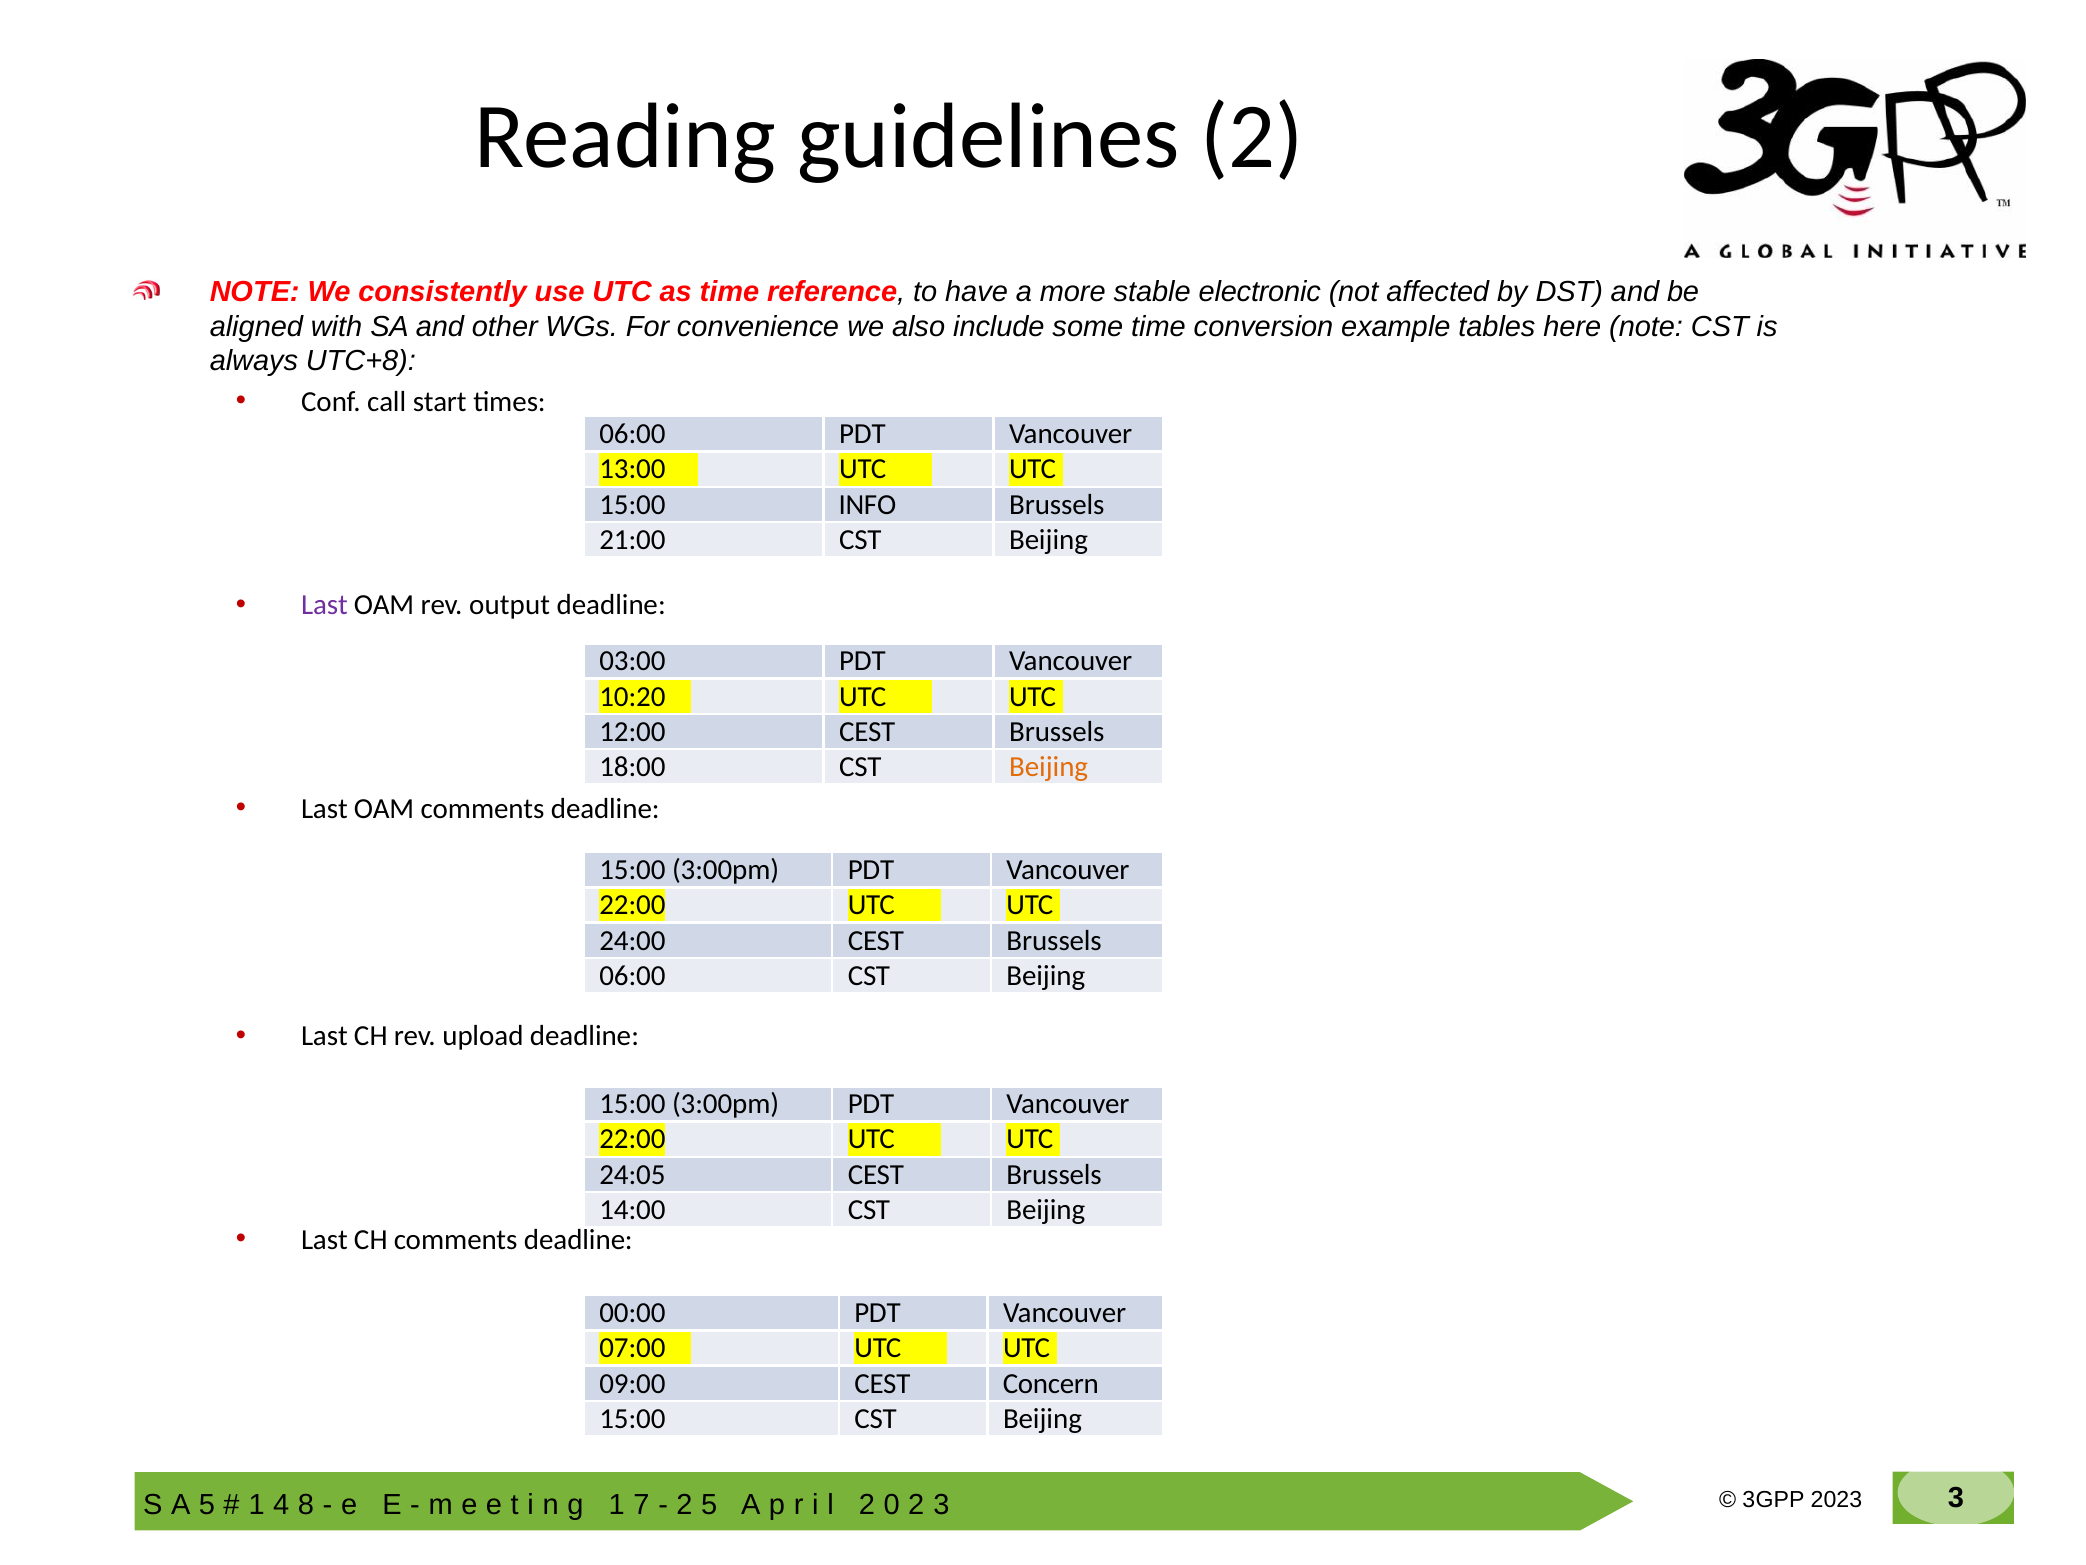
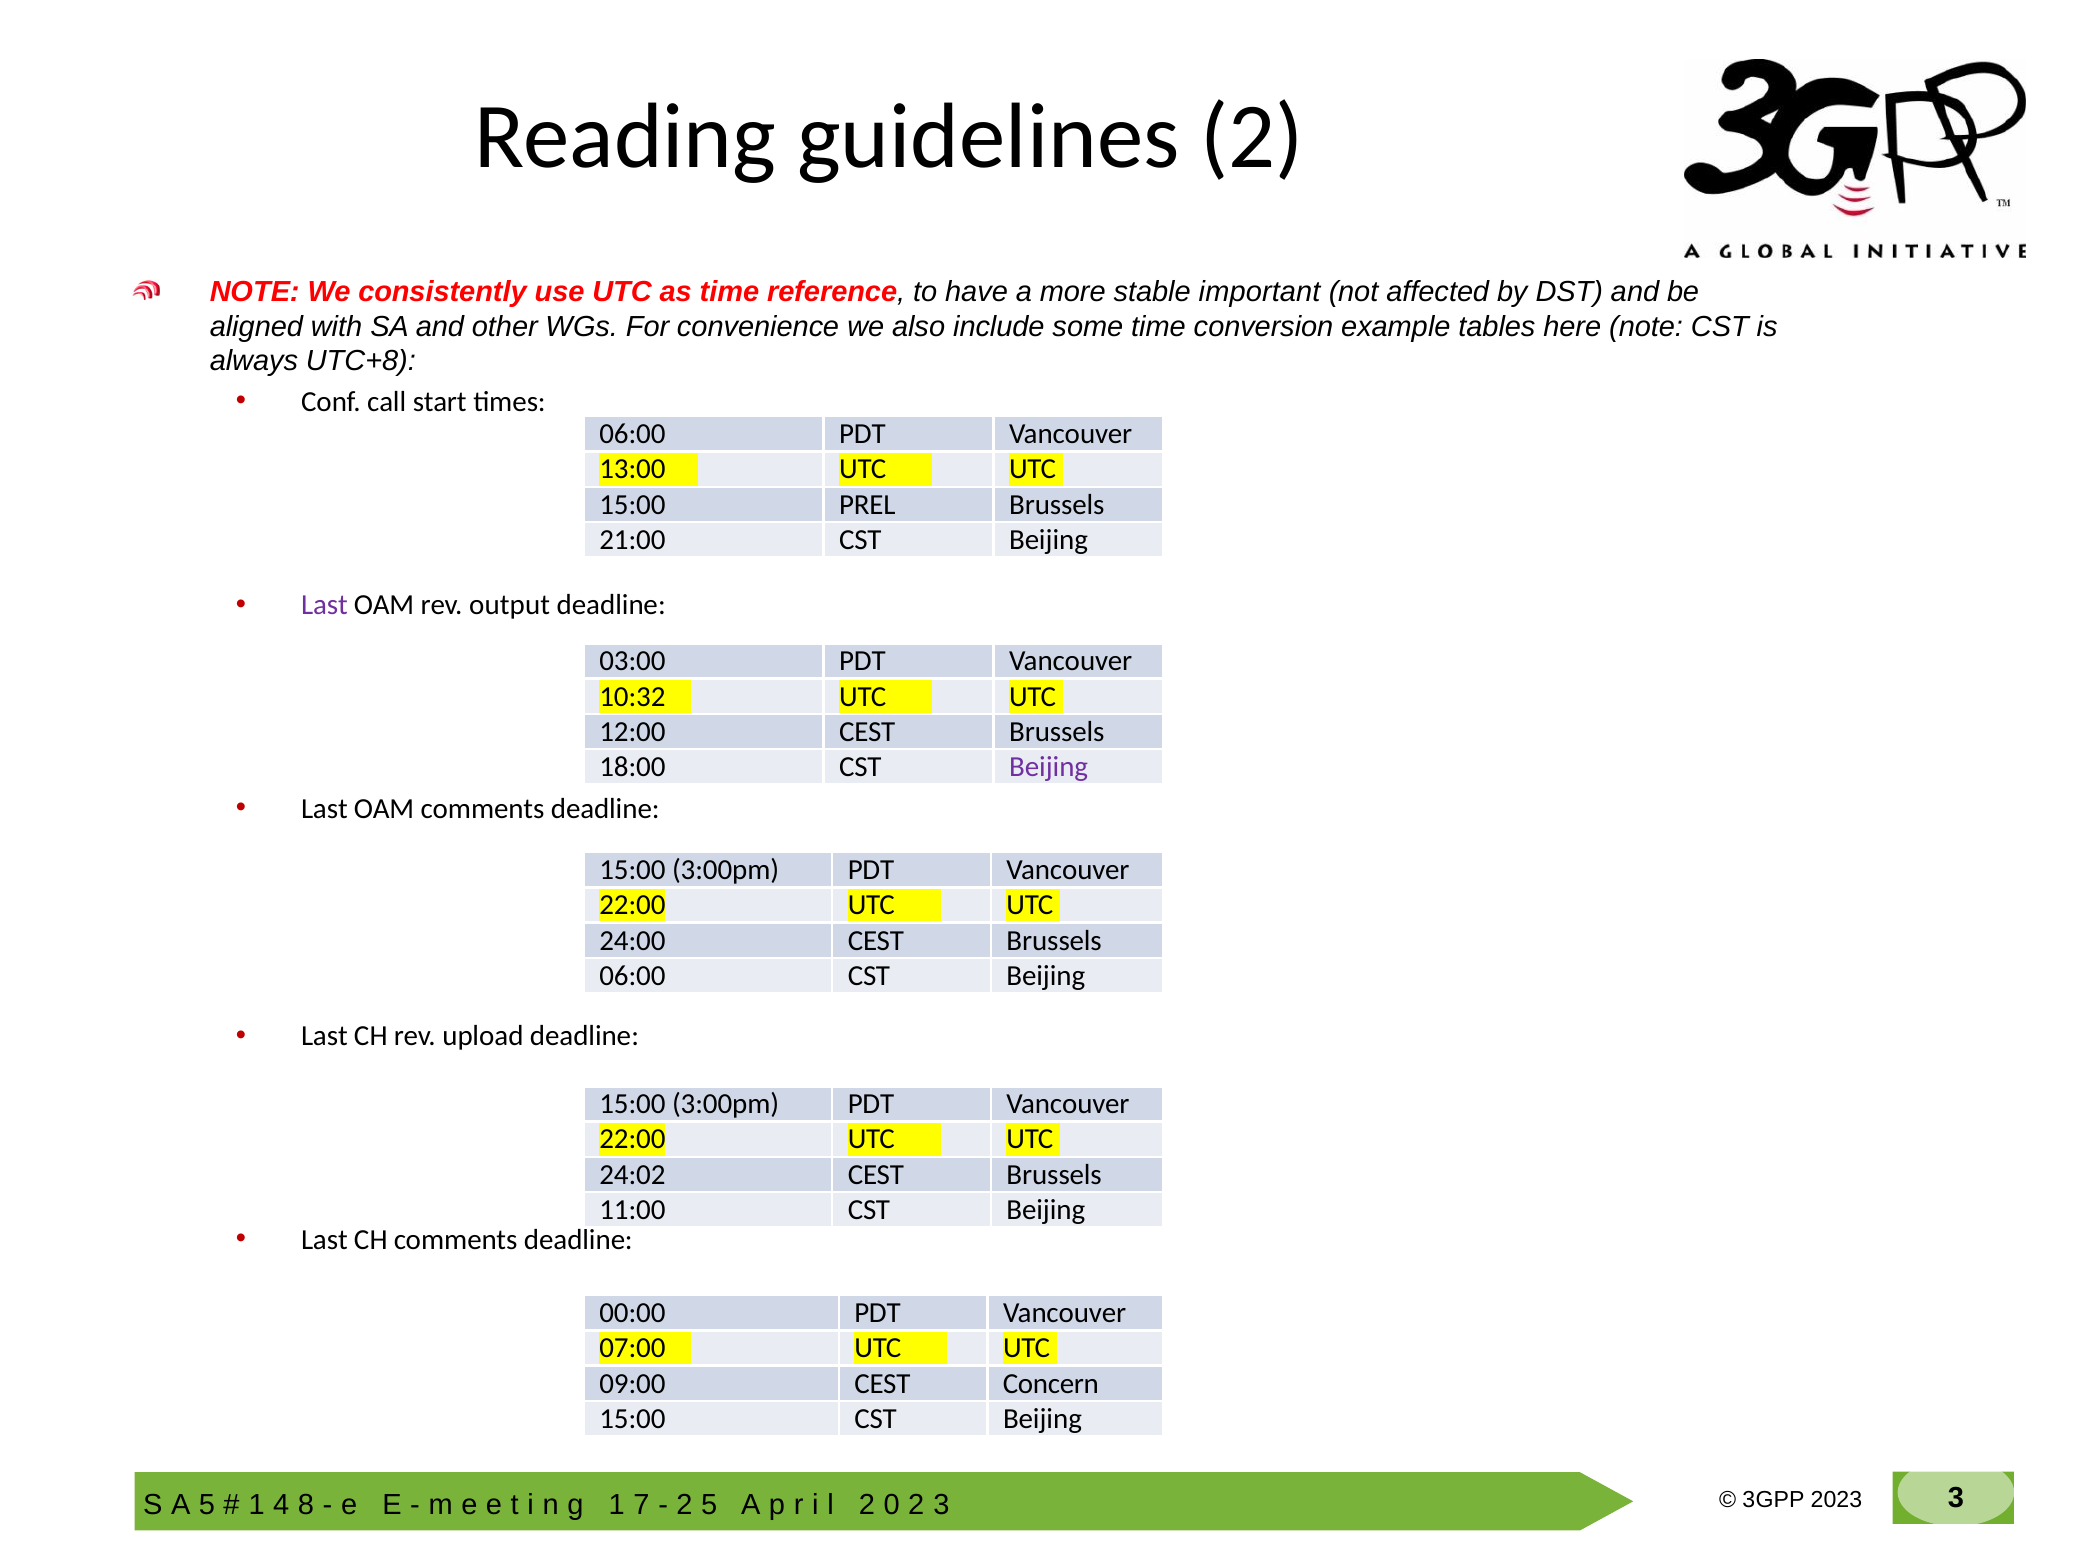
electronic: electronic -> important (1260, 292)
INFO: INFO -> PREL (867, 504)
10:20: 10:20 -> 10:32 (632, 696)
Beijing colour: orange -> purple (1049, 767)
24:05: 24:05 -> 24:02 (632, 1174)
14:00: 14:00 -> 11:00 (632, 1210)
